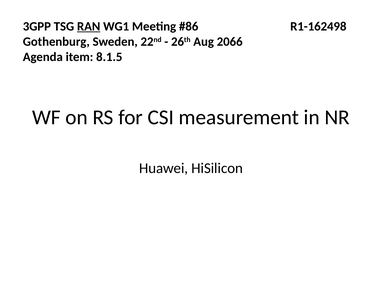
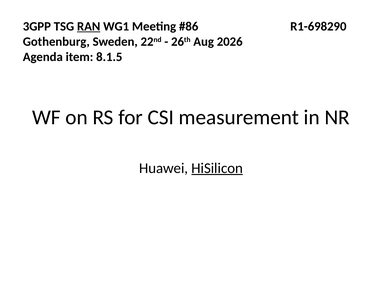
R1-162498: R1-162498 -> R1-698290 (318, 26)
2066: 2066 -> 2026 (230, 42)
HiSilicon underline: none -> present (217, 168)
